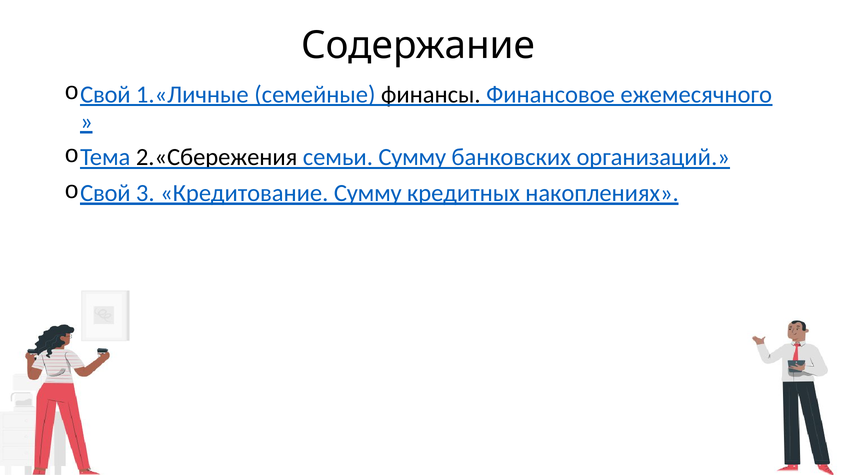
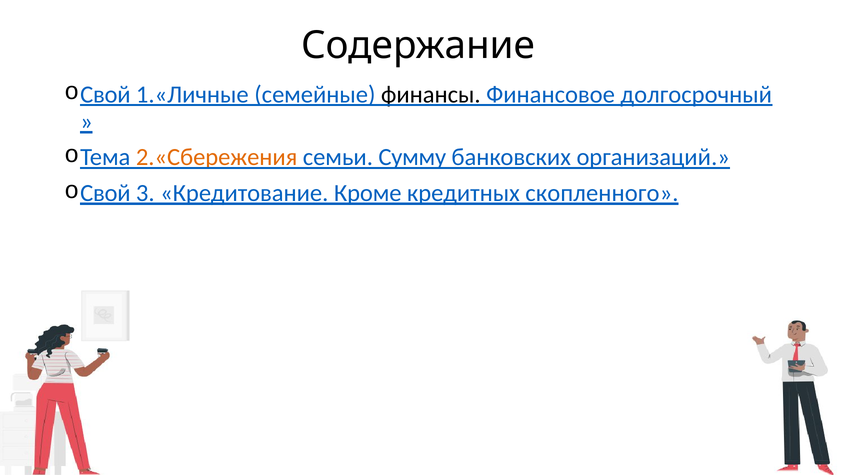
ежемесячного: ежемесячного -> долгосрочный (696, 94)
2.«Сбережения colour: black -> orange (217, 157)
Кредитование Сумму: Сумму -> Кроме (368, 193)
накоплениях: накоплениях -> скопленного (602, 193)
